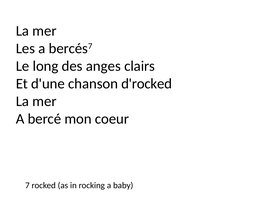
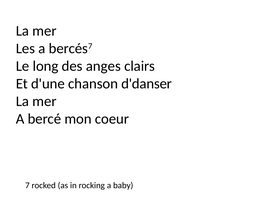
d'rocked: d'rocked -> d'danser (147, 84)
